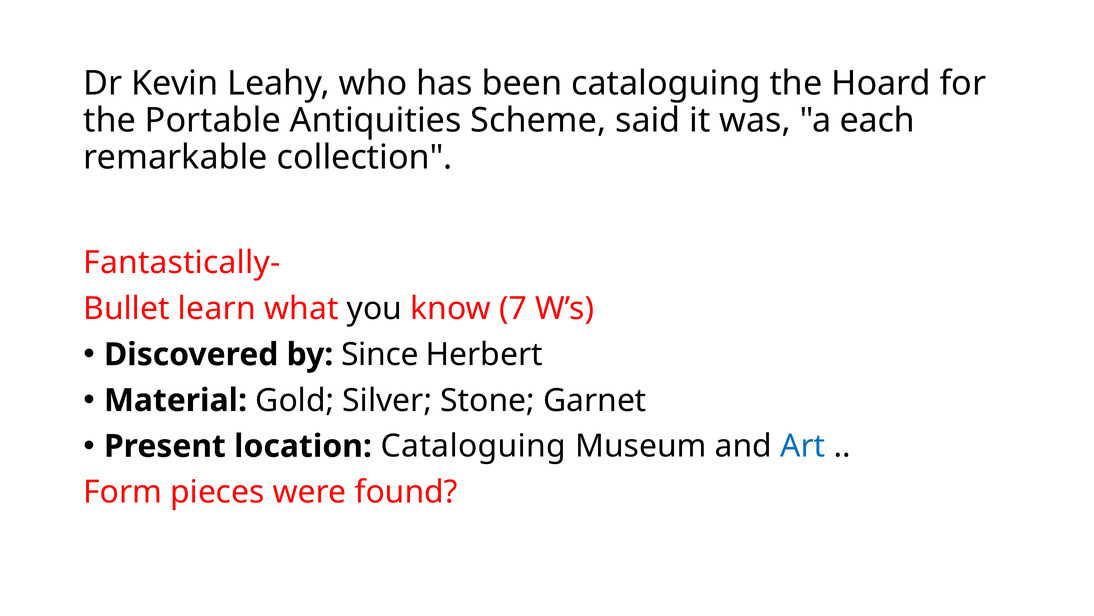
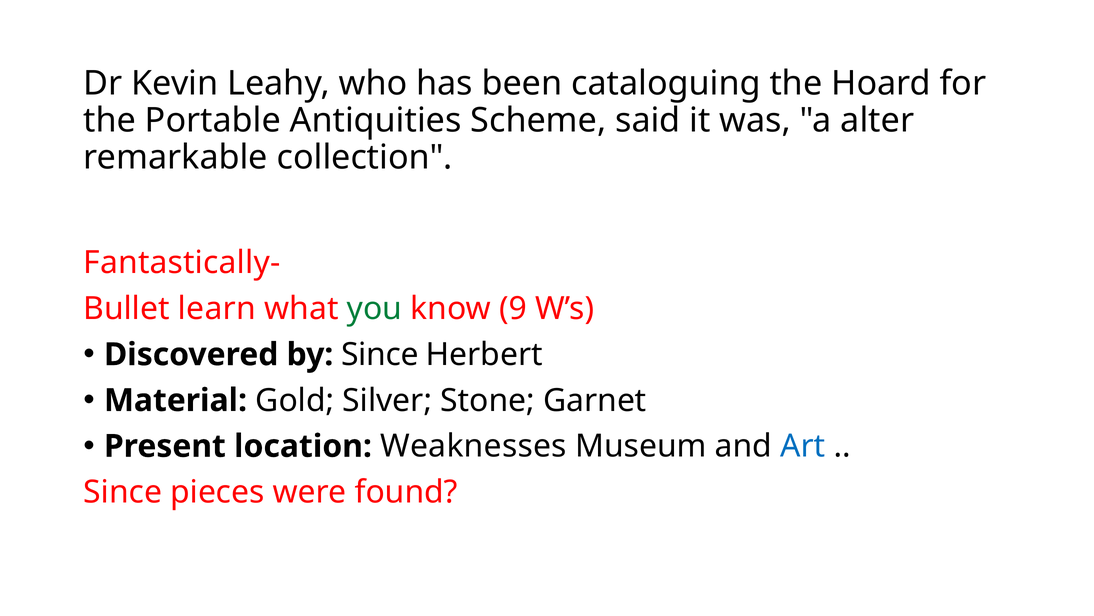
each: each -> alter (877, 120)
you colour: black -> green (374, 308)
7: 7 -> 9 (513, 308)
location Cataloguing: Cataloguing -> Weaknesses (474, 446)
Form: Form -> Since (123, 492)
